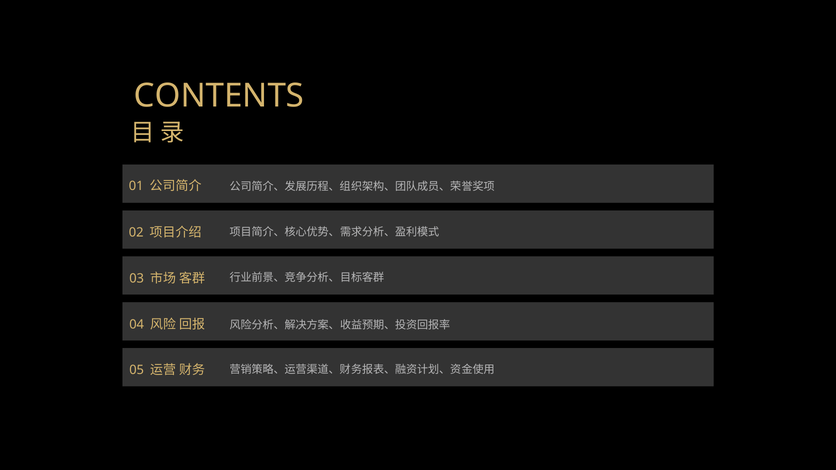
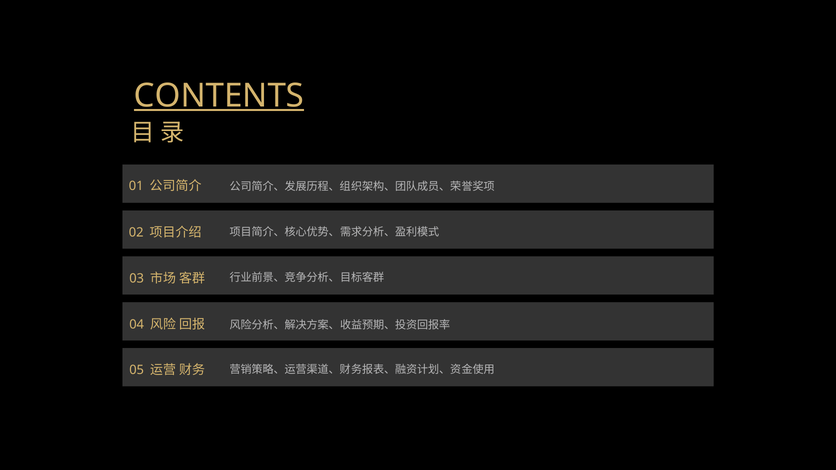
CONTENTS underline: none -> present (219, 96)
